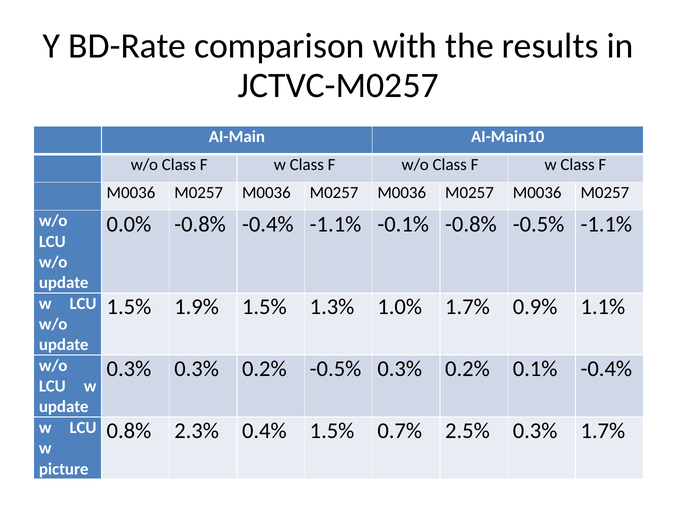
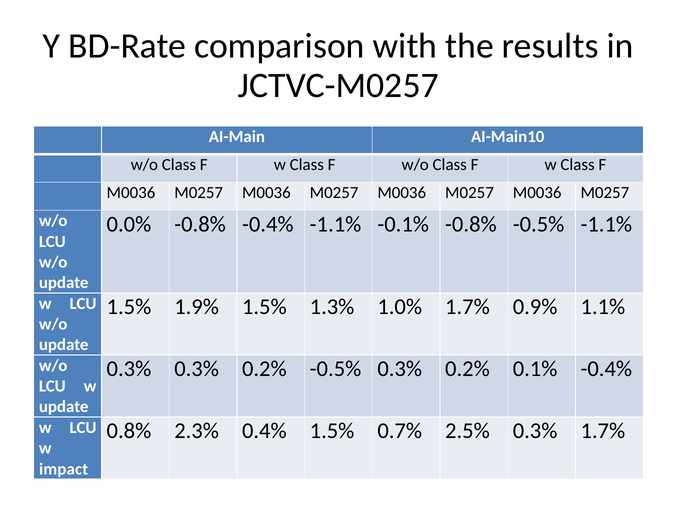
picture: picture -> impact (64, 469)
